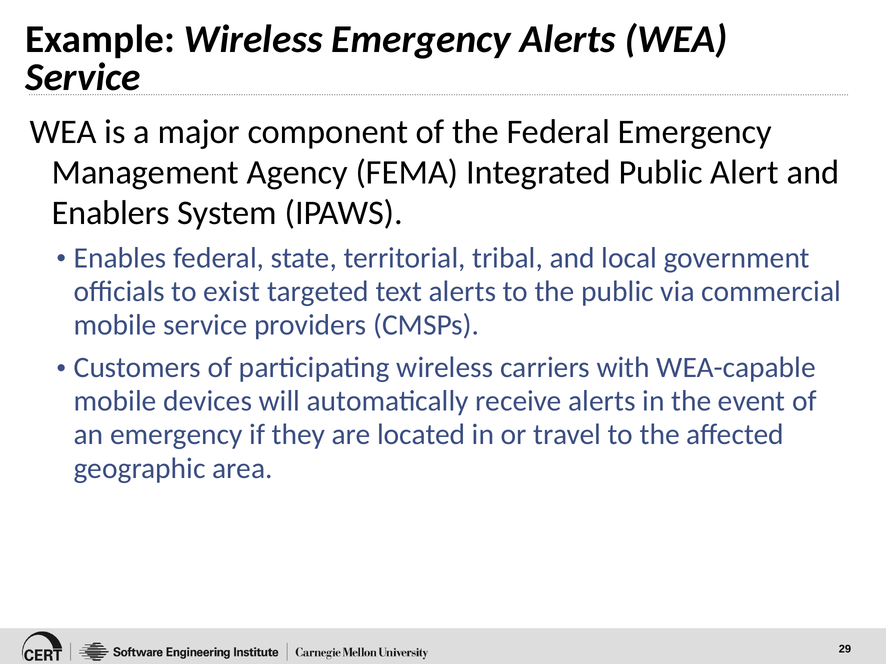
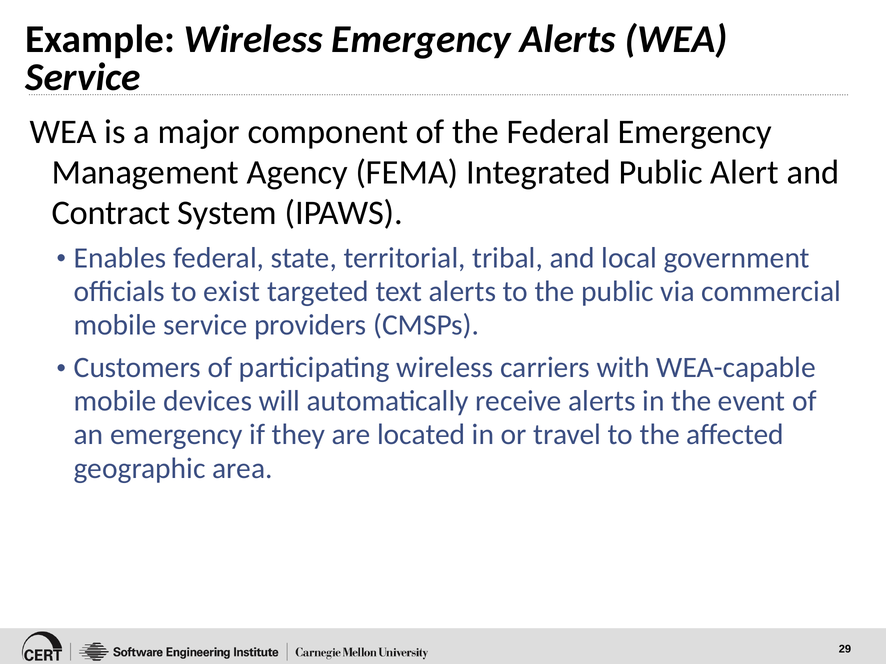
Enablers: Enablers -> Contract (111, 213)
